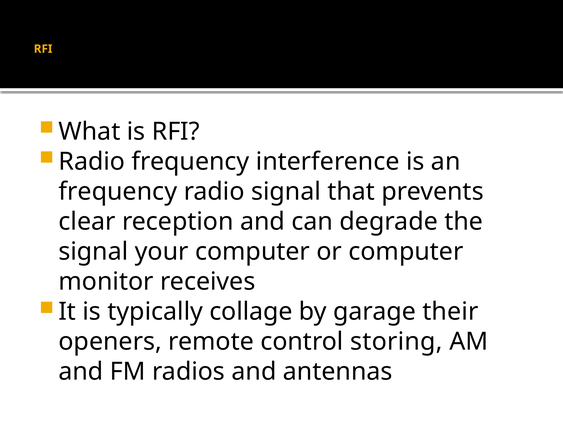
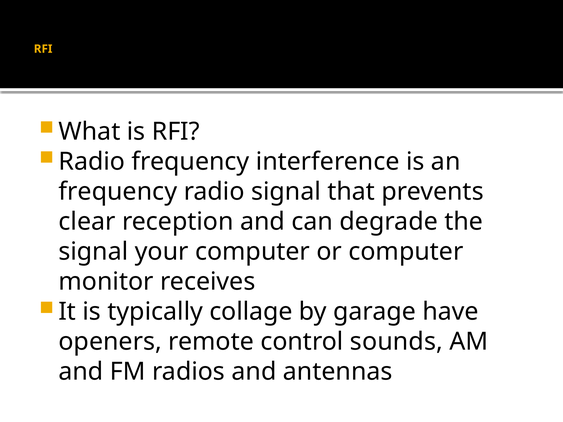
their: their -> have (451, 312)
storing: storing -> sounds (396, 342)
